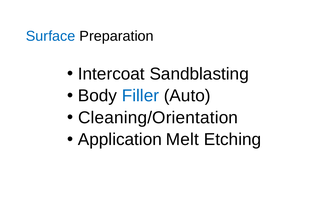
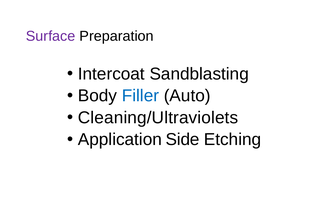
Surface colour: blue -> purple (51, 36)
Cleaning/Orientation: Cleaning/Orientation -> Cleaning/Ultraviolets (158, 118)
Melt: Melt -> Side (183, 140)
